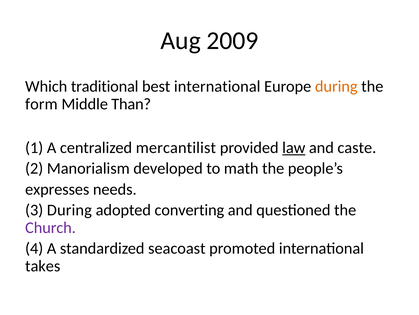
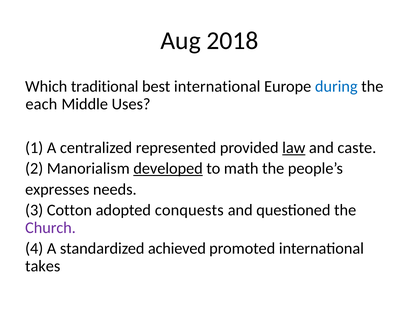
2009: 2009 -> 2018 (232, 41)
during colour: orange -> blue (336, 86)
form: form -> each (41, 104)
Than: Than -> Uses (131, 104)
mercantilist: mercantilist -> represented (176, 147)
developed underline: none -> present (168, 168)
3 During: During -> Cotton (69, 210)
converting: converting -> conquests (189, 210)
seacoast: seacoast -> achieved (177, 248)
